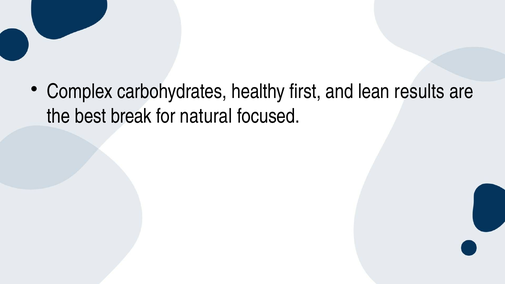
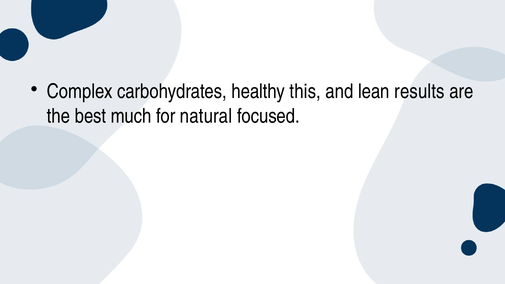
first: first -> this (305, 92)
break: break -> much (131, 116)
